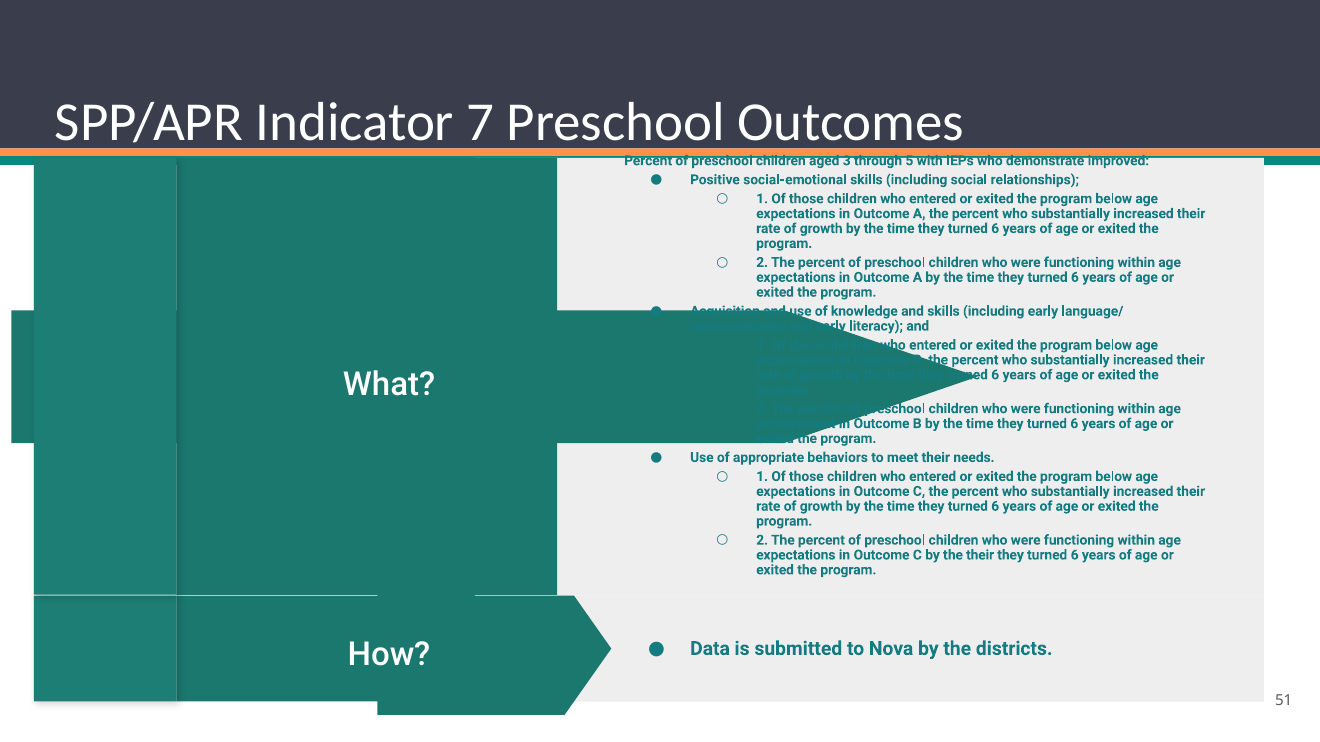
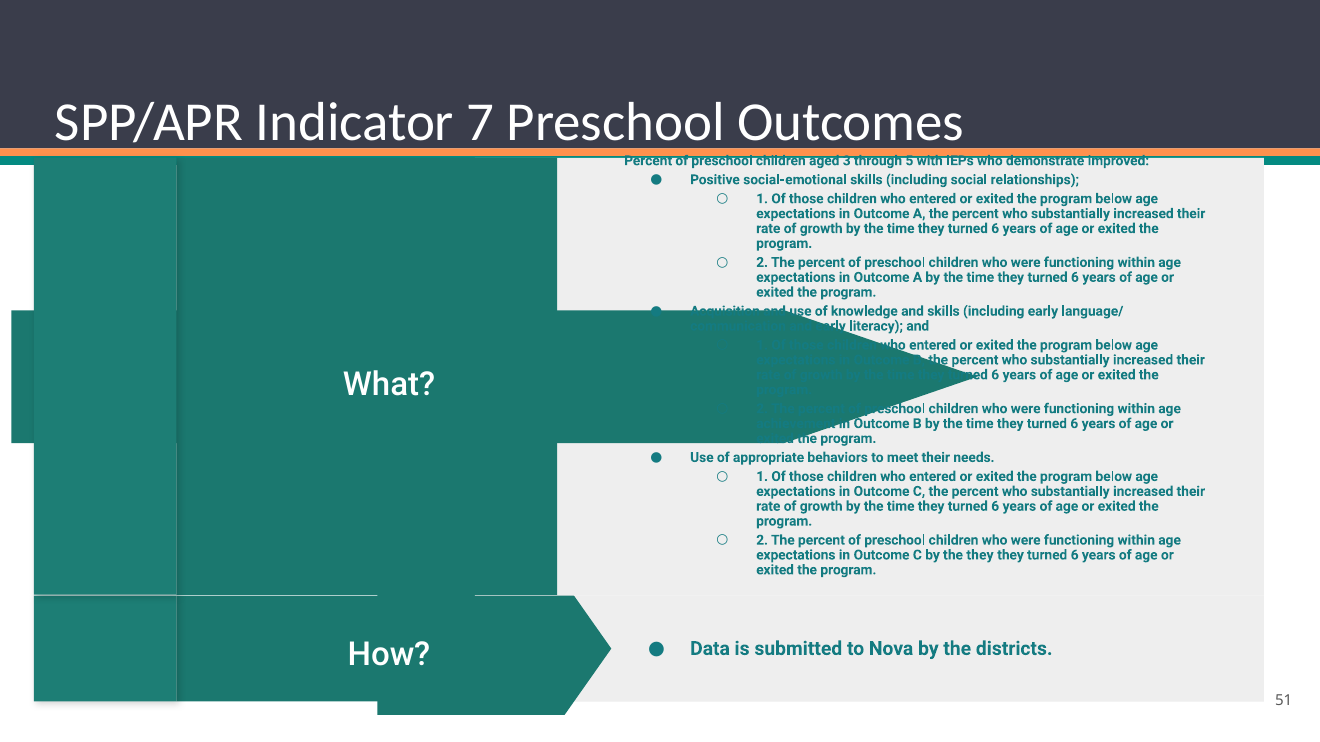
the their: their -> they (980, 555)
